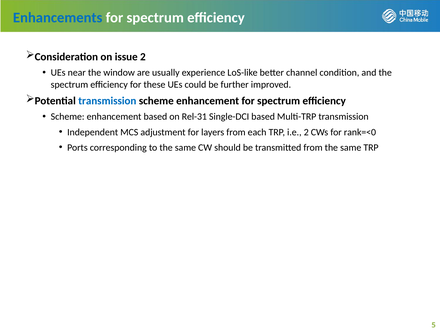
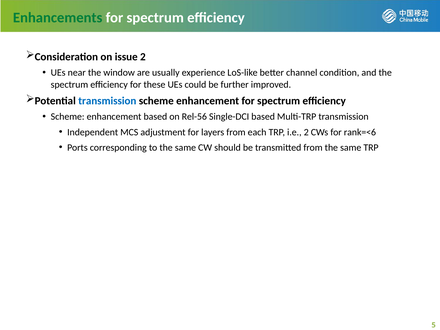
Enhancements colour: blue -> green (58, 18)
Rel-31: Rel-31 -> Rel-56 (194, 117)
rank=<0: rank=<0 -> rank=<6 (360, 132)
